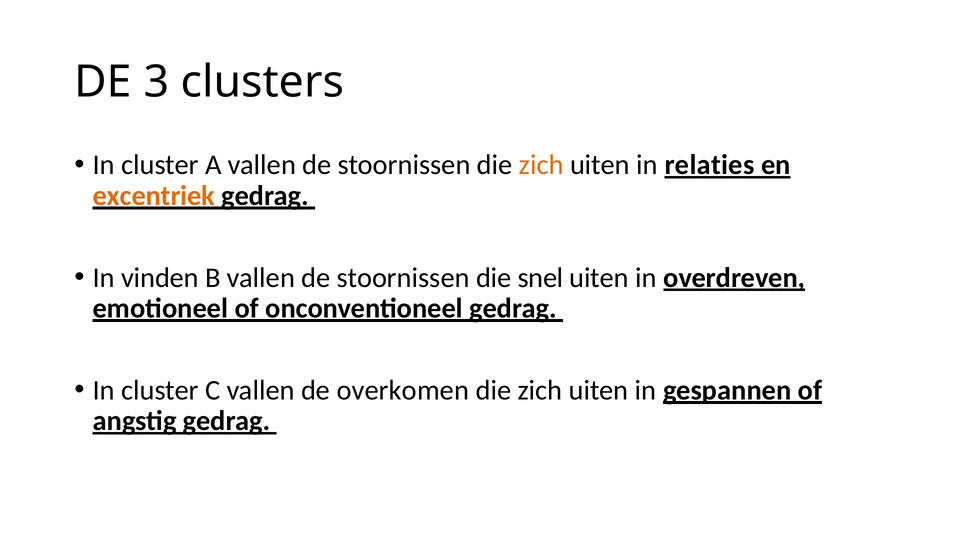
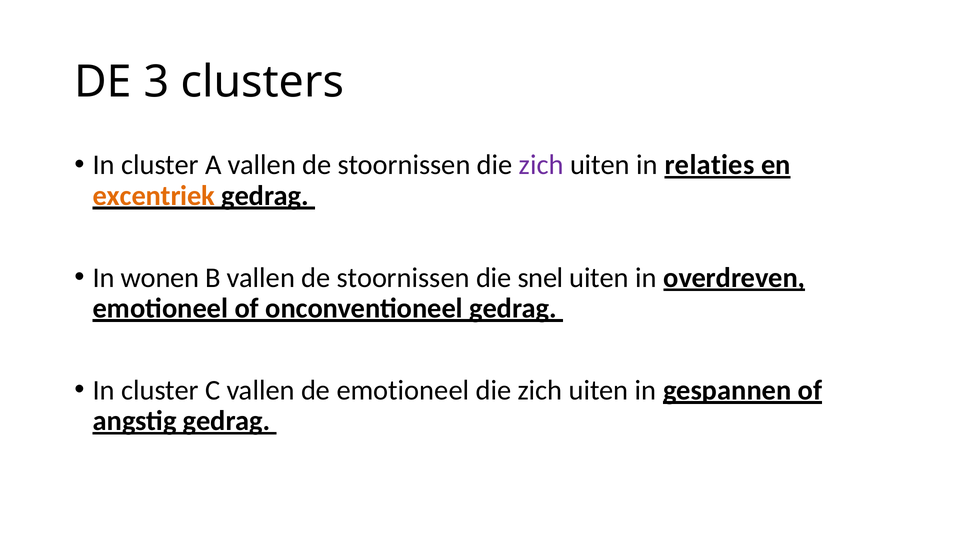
zich colour: orange -> purple (541, 165)
vinden: vinden -> wonen (160, 278)
de overkomen: overkomen -> emotioneel (403, 390)
